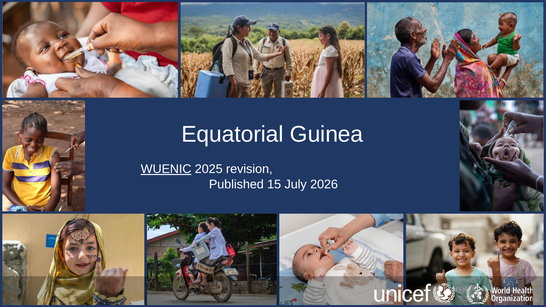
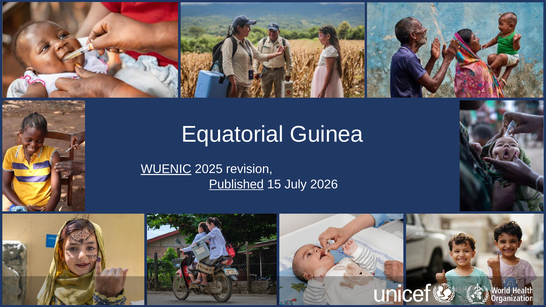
Published underline: none -> present (236, 184)
